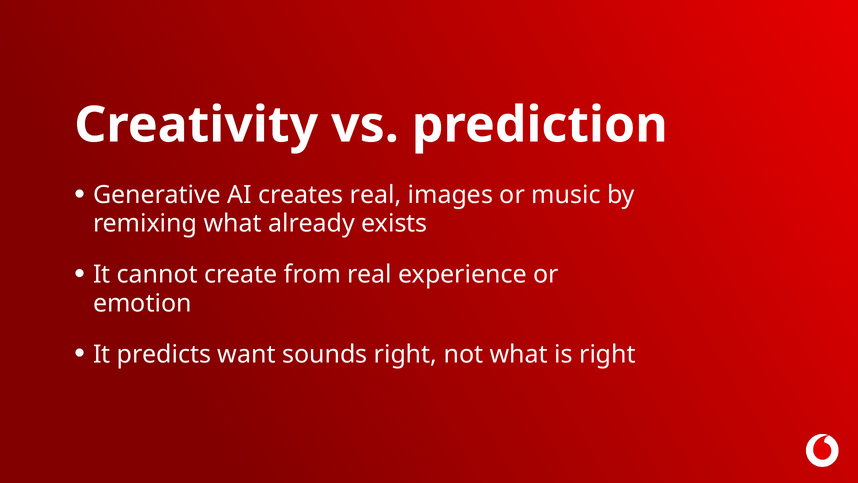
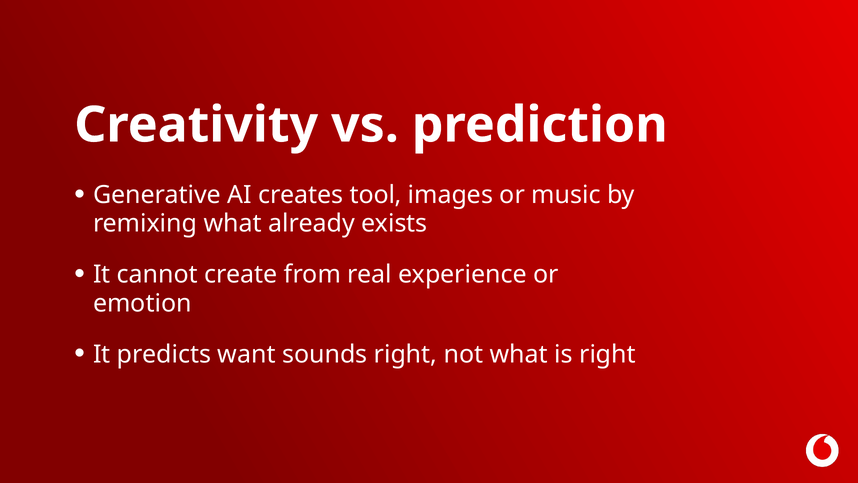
creates real: real -> tool (376, 195)
